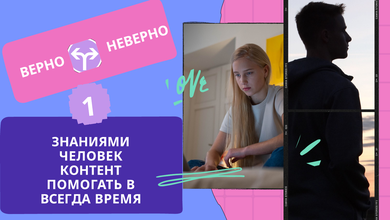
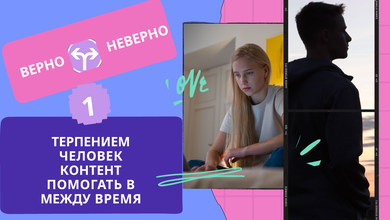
ЗНАНИЯМИ: ЗНАНИЯМИ -> ТЕРПЕНИЕМ (91, 142)
ВСЕГДА: ВСЕГДА -> МЕЖДУ (66, 199)
